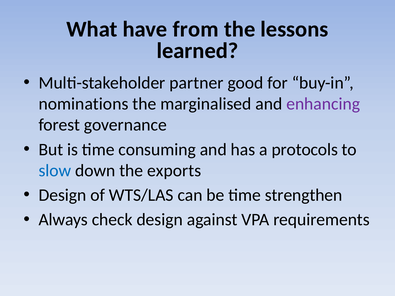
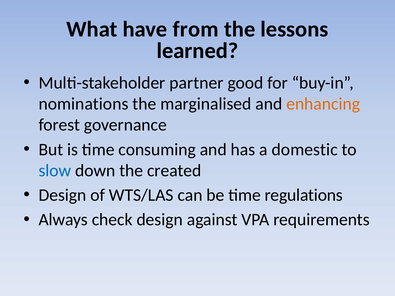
enhancing colour: purple -> orange (323, 104)
protocols: protocols -> domestic (305, 150)
exports: exports -> created (174, 171)
strengthen: strengthen -> regulations (304, 195)
